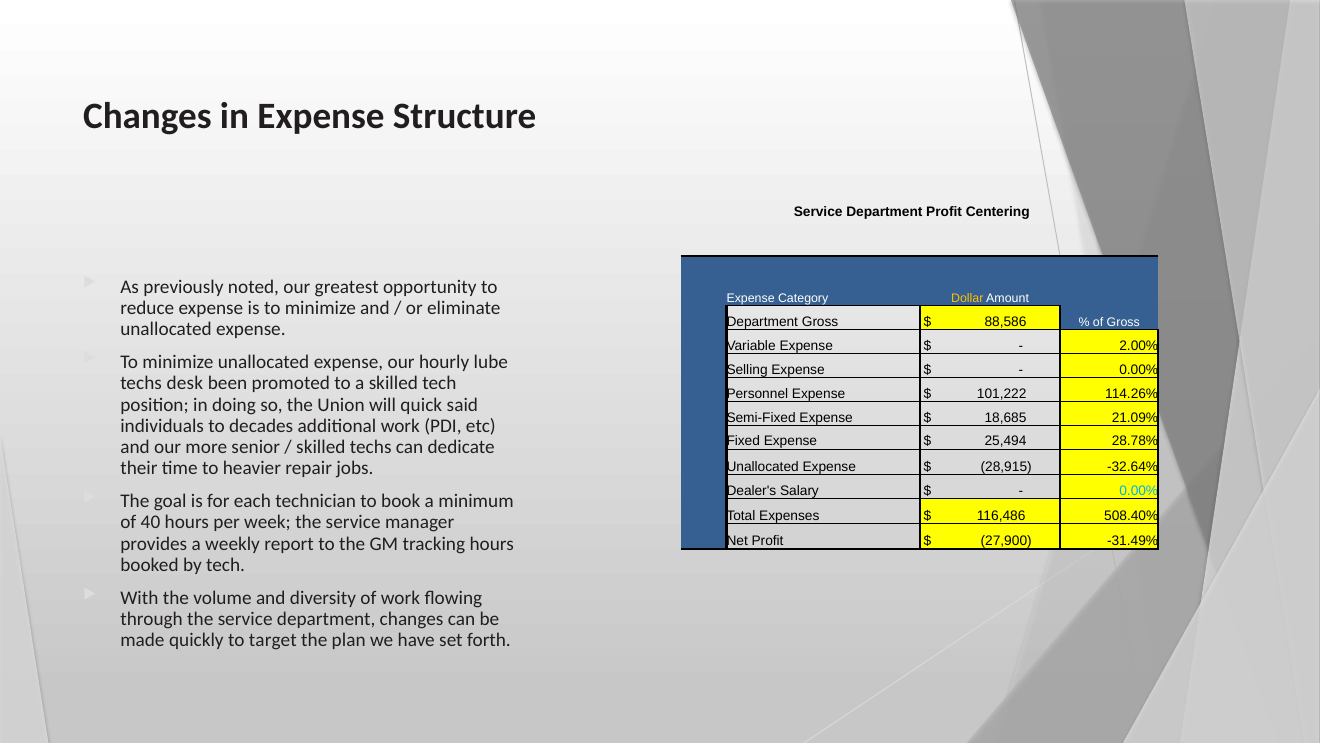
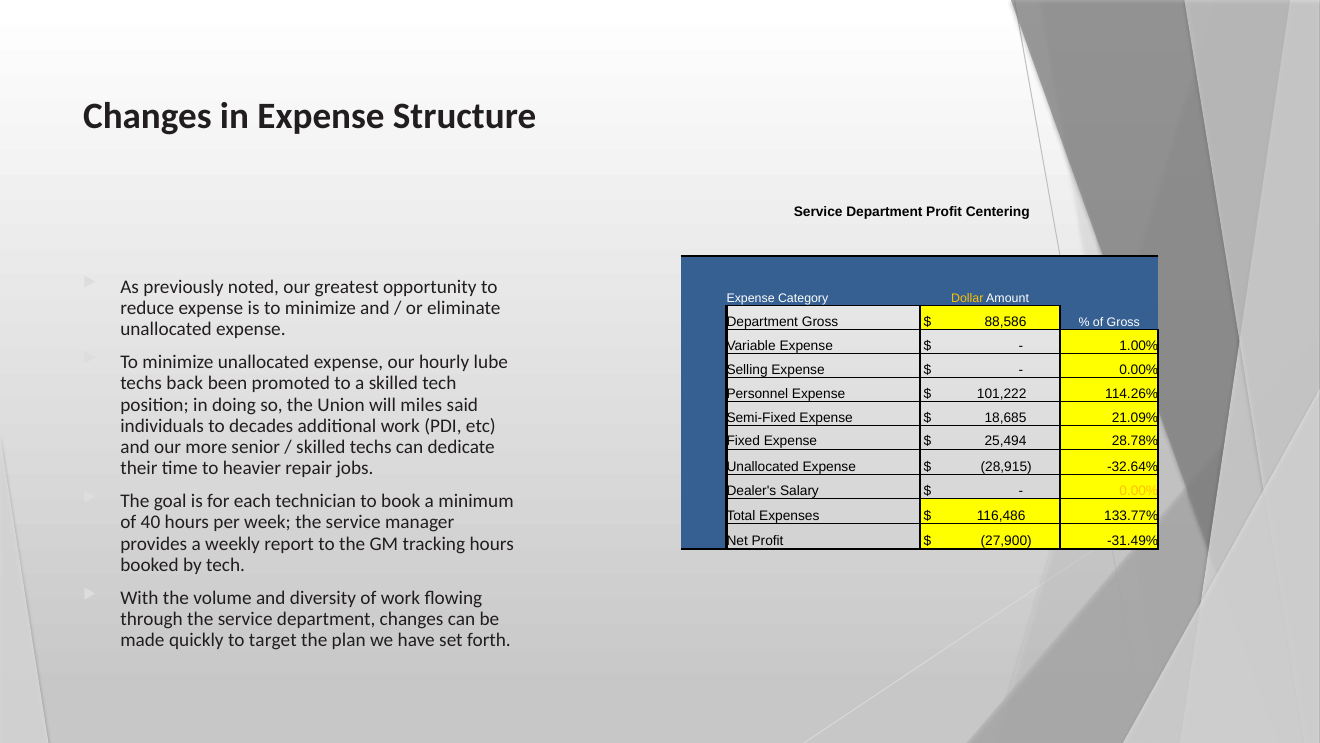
2.00%: 2.00% -> 1.00% (1139, 345)
desk: desk -> back (185, 383)
quick: quick -> miles (421, 404)
0.00% colour: light blue -> yellow (1139, 490)
508.40%: 508.40% -> 133.77% (1131, 516)
